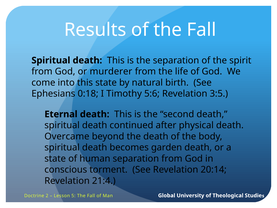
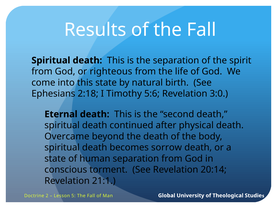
murderer: murderer -> righteous (111, 71)
0:18: 0:18 -> 2:18 (88, 94)
3:5: 3:5 -> 3:0 (219, 94)
garden: garden -> sorrow (167, 147)
21:4: 21:4 -> 21:1 (104, 181)
